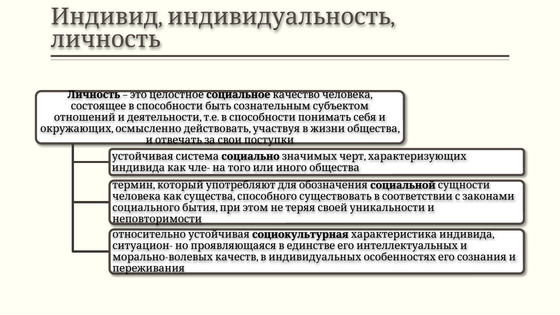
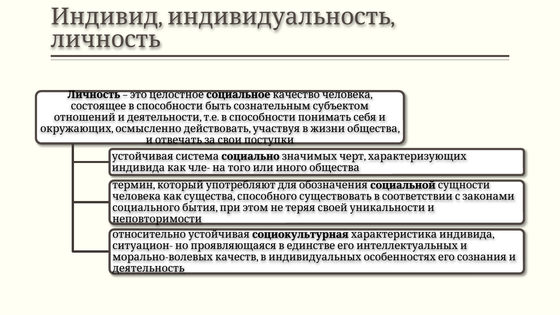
переживания: переживания -> деятельность (149, 268)
